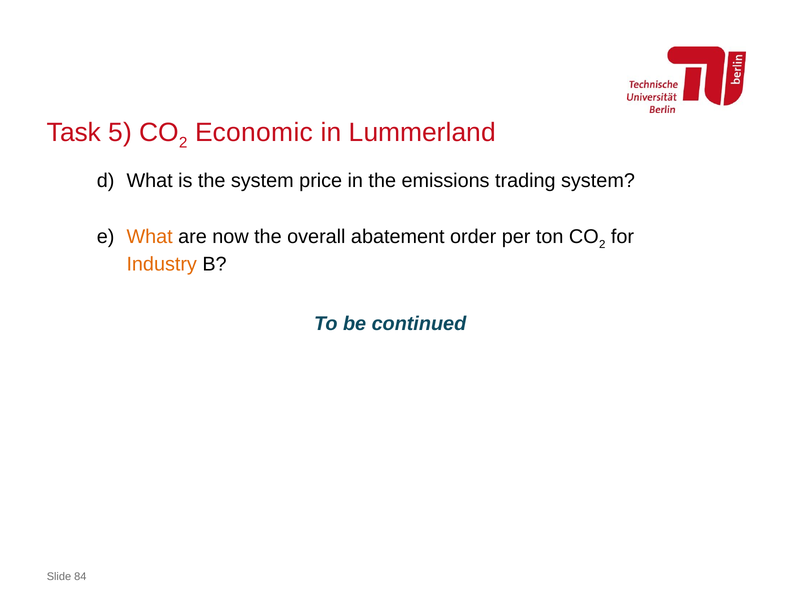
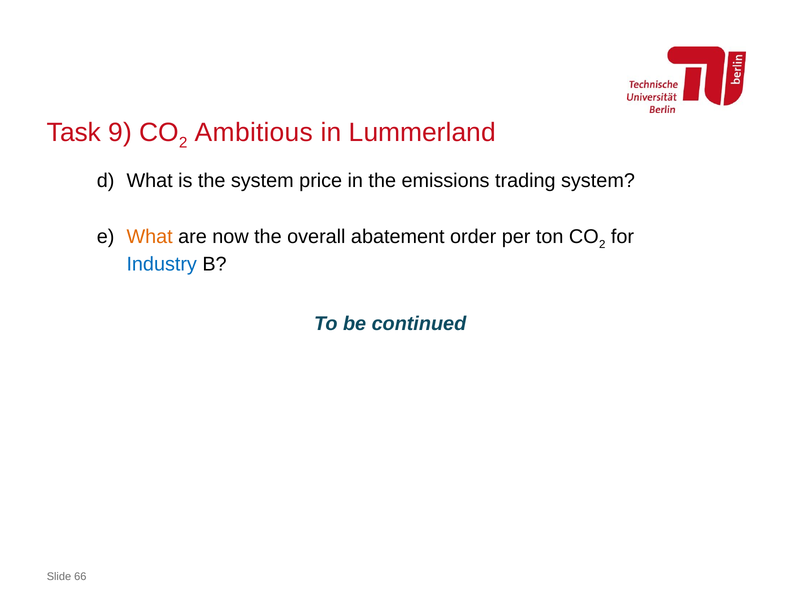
5: 5 -> 9 (120, 132)
Economic: Economic -> Ambitious (254, 132)
Industry colour: orange -> blue (162, 264)
84: 84 -> 66 (80, 576)
